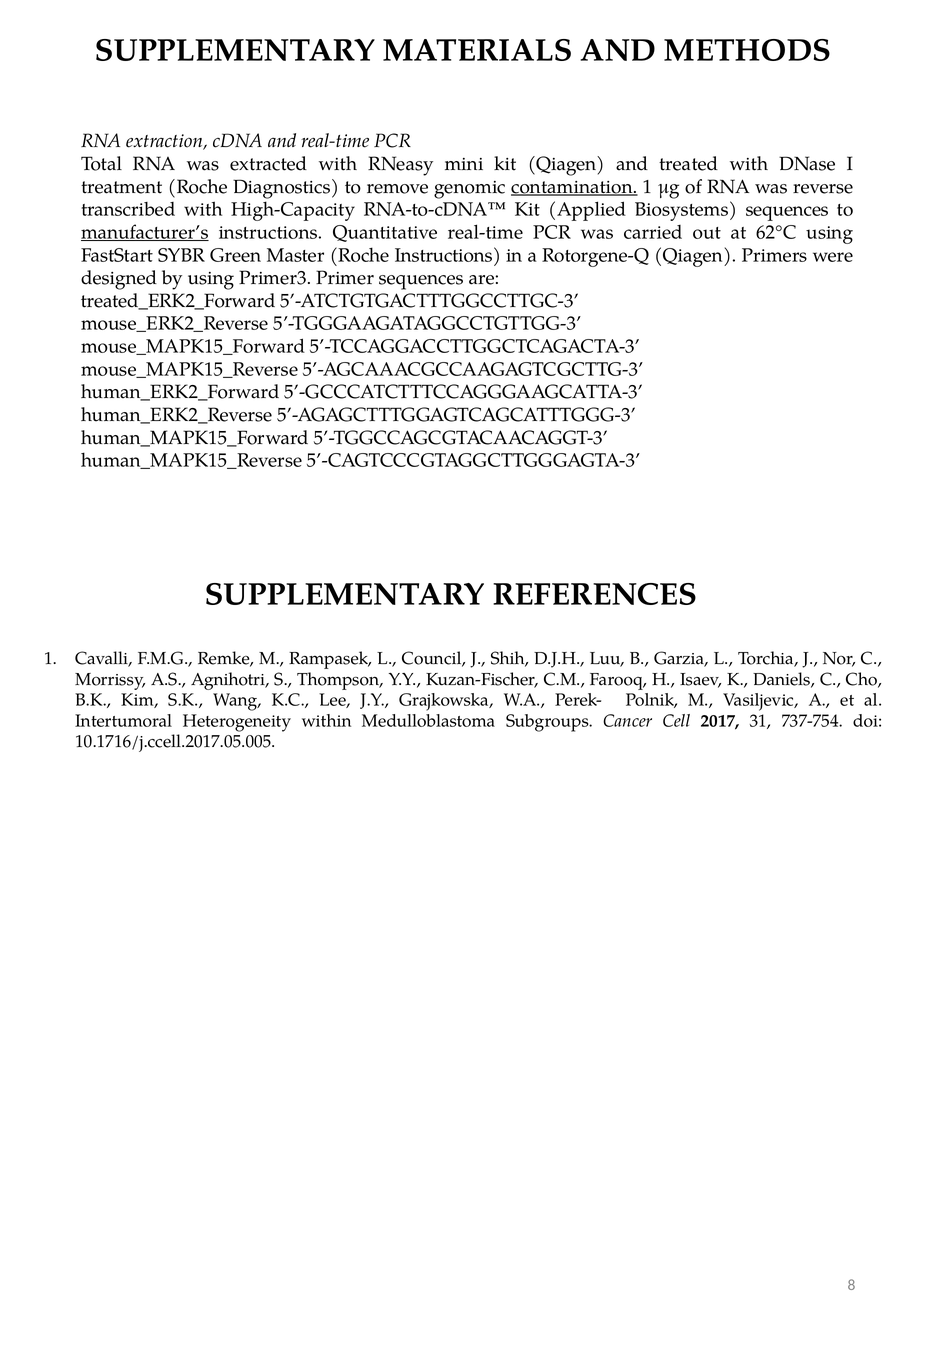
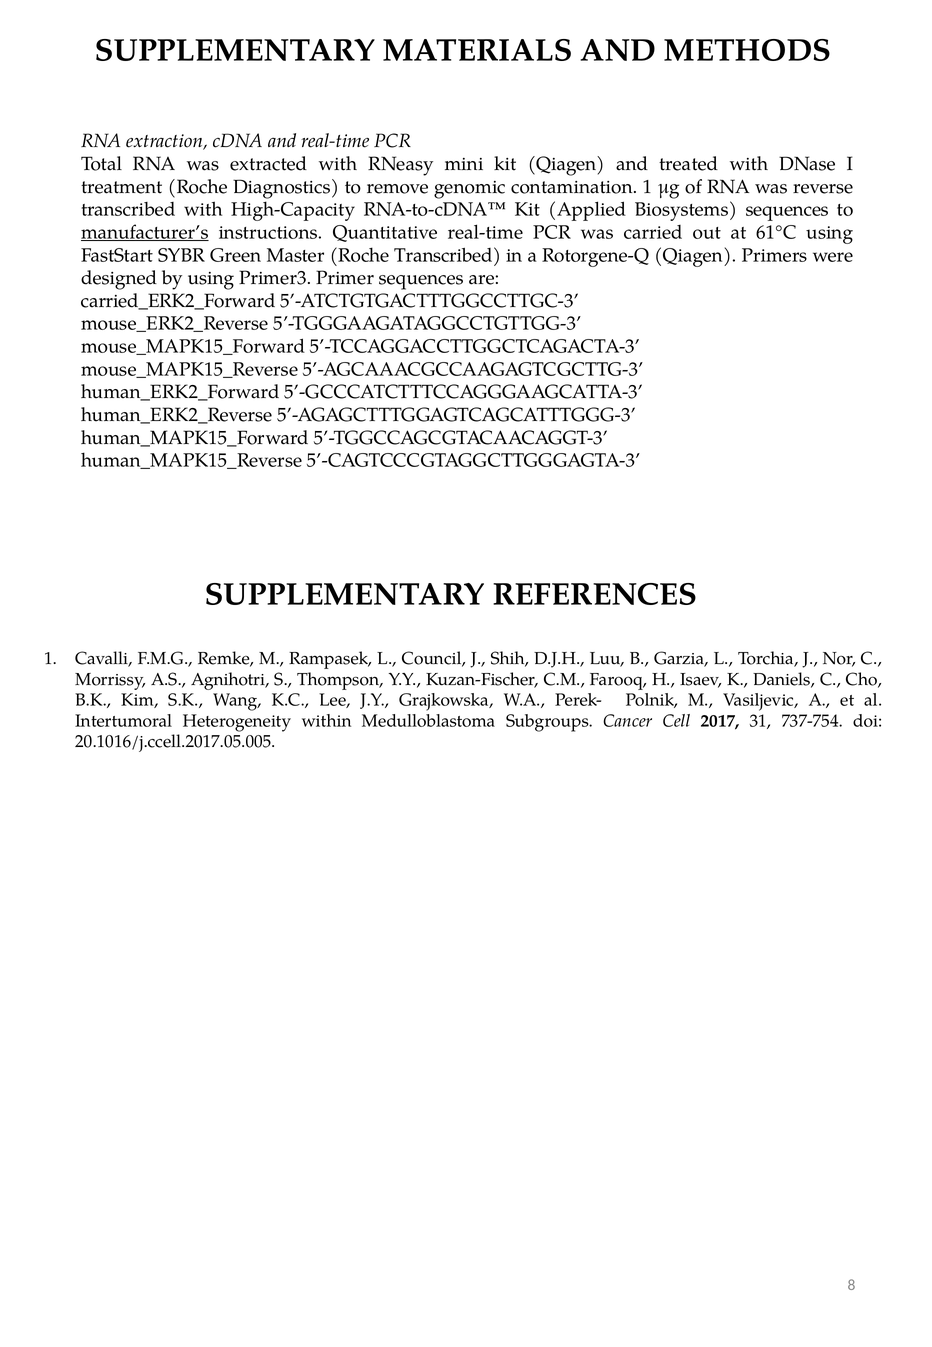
contamination underline: present -> none (574, 187)
62°C: 62°C -> 61°C (776, 232)
Roche Instructions: Instructions -> Transcribed (448, 255)
treated_ERK2_Forward: treated_ERK2_Forward -> carried_ERK2_Forward (178, 301)
10.1716/j.ccell.2017.05.005: 10.1716/j.ccell.2017.05.005 -> 20.1016/j.ccell.2017.05.005 (176, 741)
